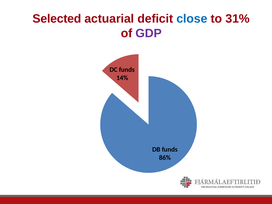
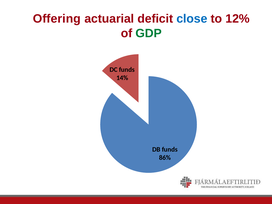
Selected: Selected -> Offering (57, 19)
31%: 31% -> 12% (238, 19)
GDP colour: purple -> green (149, 33)
